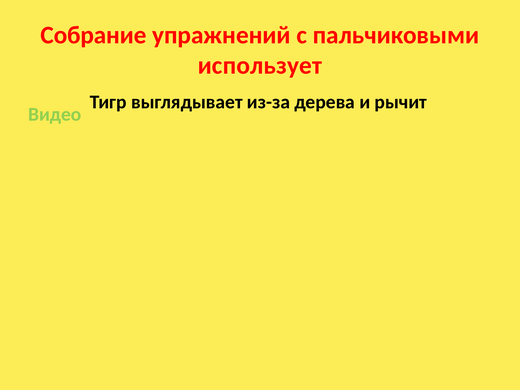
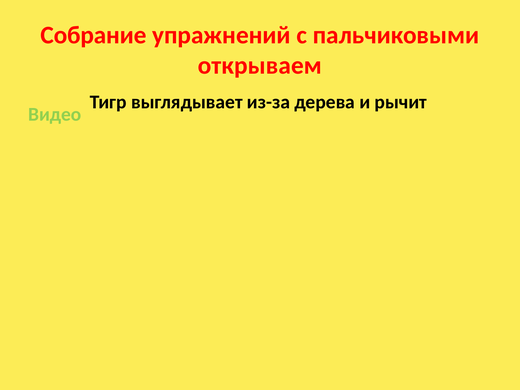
использует: использует -> открываем (260, 65)
